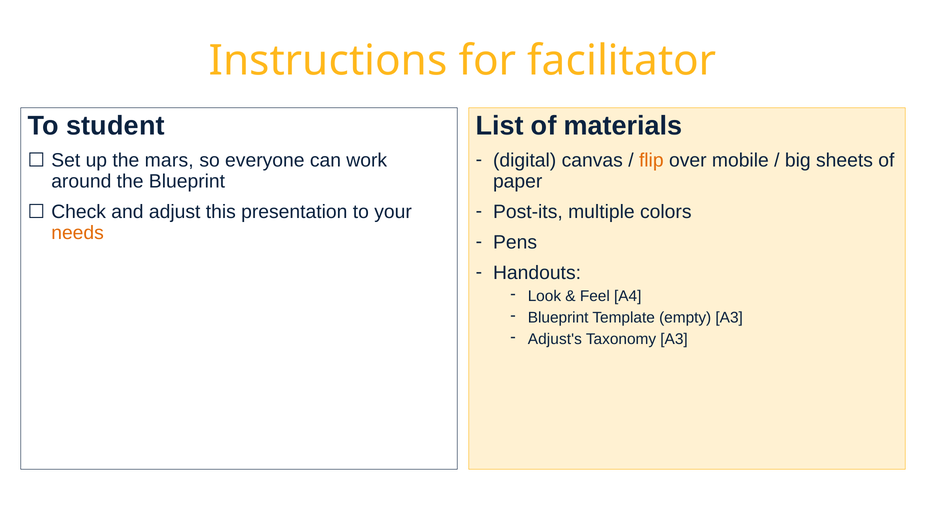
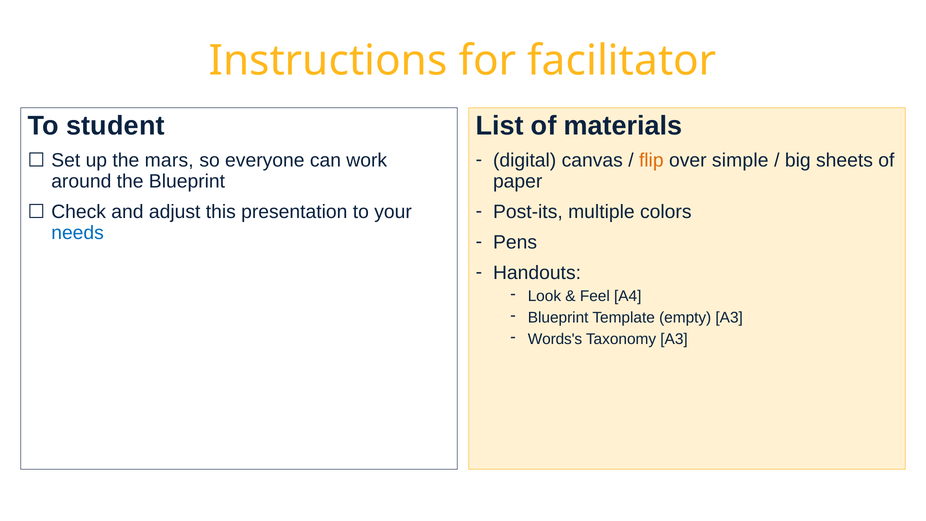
mobile: mobile -> simple (740, 160)
needs colour: orange -> blue (78, 233)
Adjust's: Adjust's -> Words's (555, 339)
